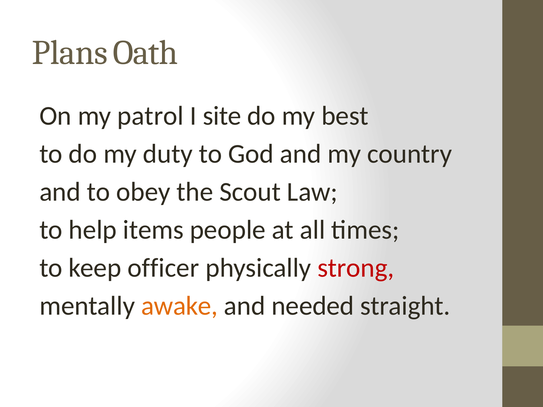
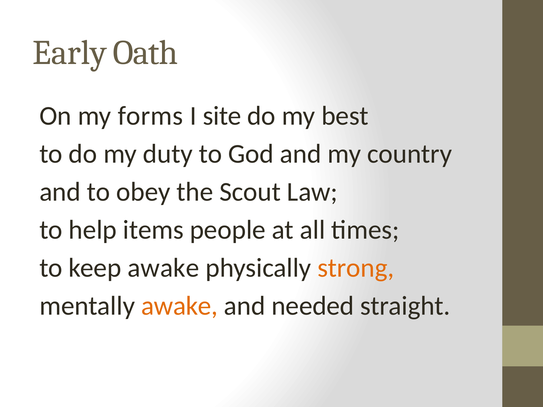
Plans: Plans -> Early (70, 53)
patrol: patrol -> forms (150, 116)
keep officer: officer -> awake (163, 268)
strong colour: red -> orange (356, 268)
